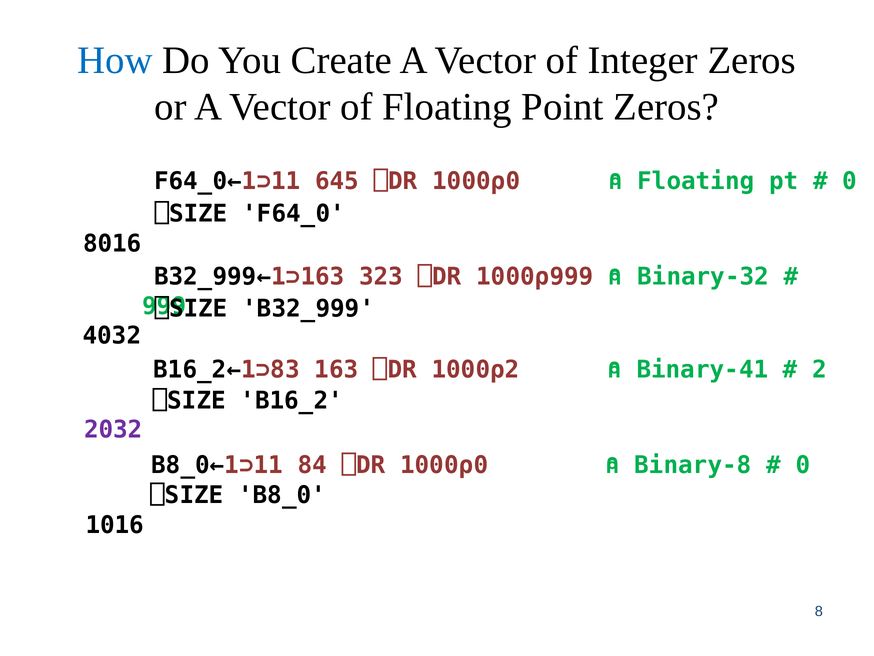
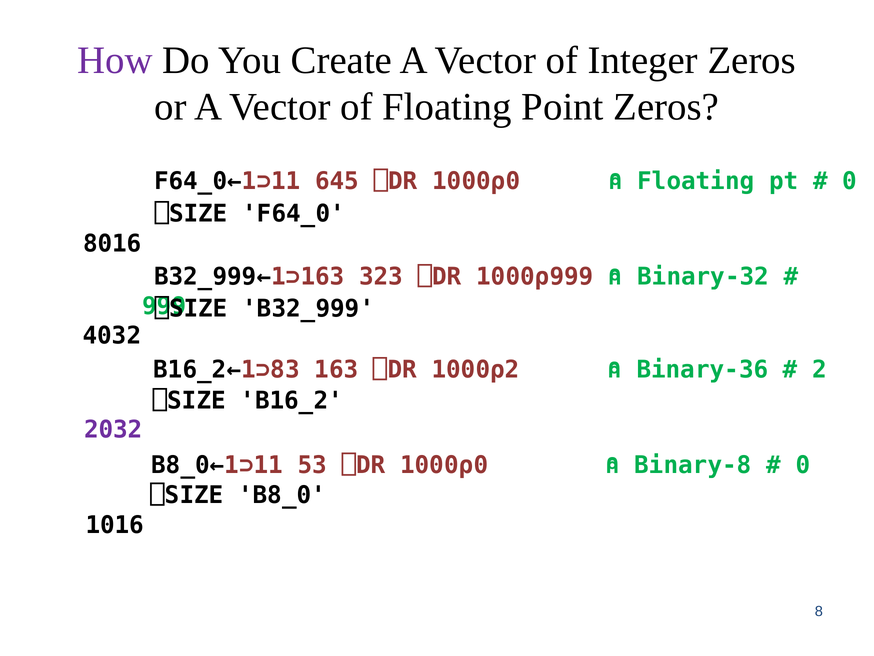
How colour: blue -> purple (115, 60)
Binary-41: Binary-41 -> Binary-36 (702, 370)
84: 84 -> 53 (312, 465)
